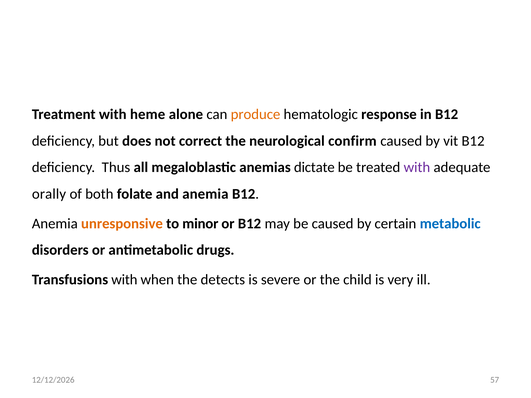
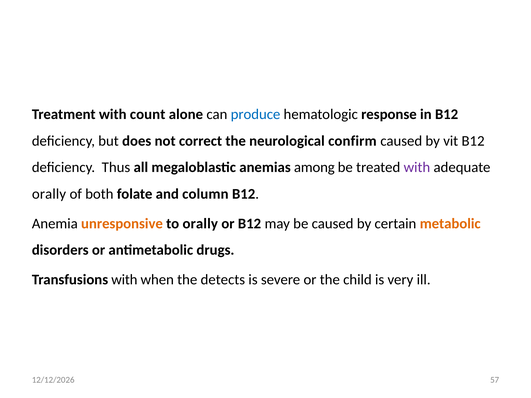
heme: heme -> count (148, 114)
produce colour: orange -> blue (256, 114)
dictate: dictate -> among (314, 168)
and anemia: anemia -> column (205, 194)
to minor: minor -> orally (200, 224)
metabolic colour: blue -> orange (450, 224)
